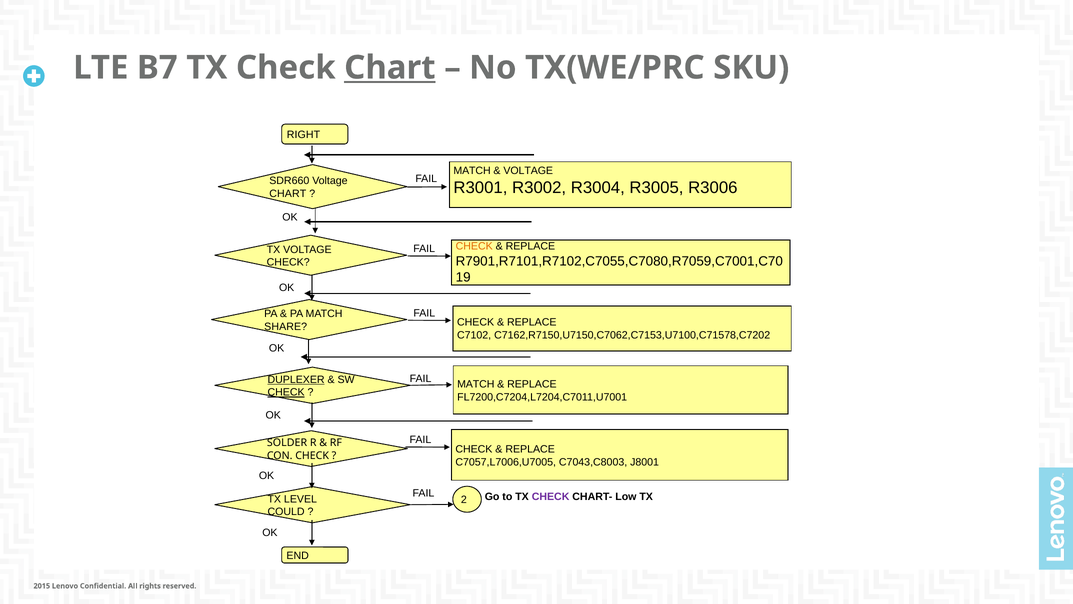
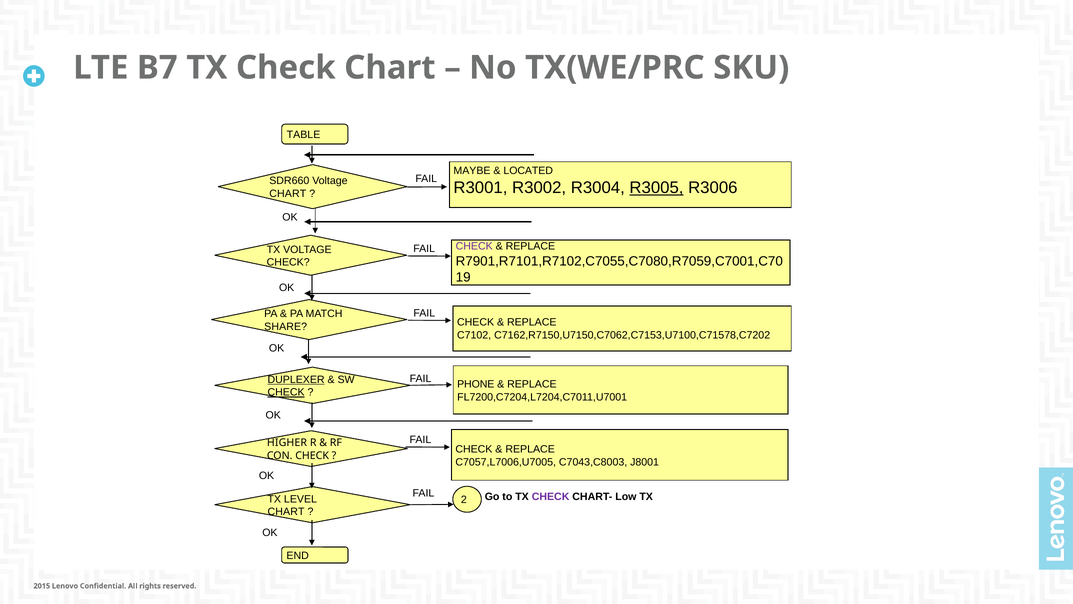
Chart underline: present -> none (390, 68)
RIGHT: RIGHT -> TABLE (304, 135)
MATCH: MATCH -> MAYBE (472, 171)
VOLTAGE: VOLTAGE -> LOCATED (528, 171)
R3005 underline: none -> present (656, 188)
CHECK colour: orange -> purple (474, 246)
MATCH: MATCH -> PHONE (476, 384)
SOLDER: SOLDER -> HIGHER (287, 443)
COULD: COULD -> CHART (286, 511)
